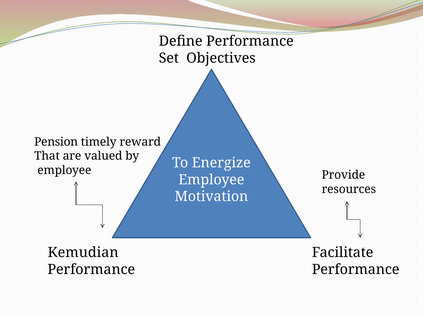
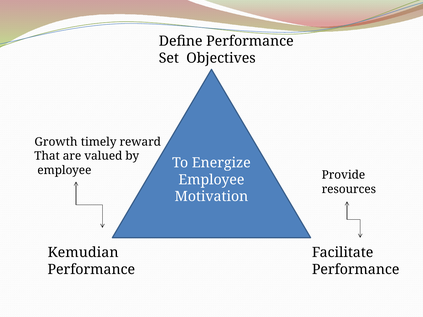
Pension: Pension -> Growth (56, 142)
